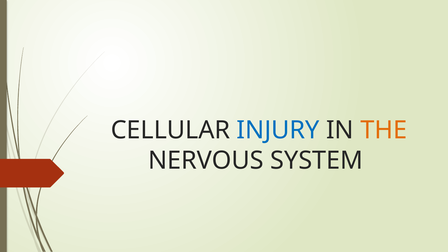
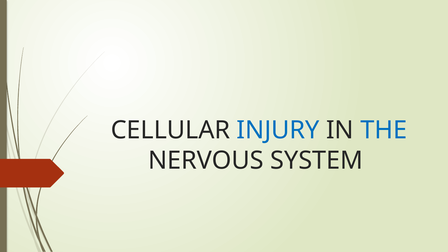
THE colour: orange -> blue (384, 130)
